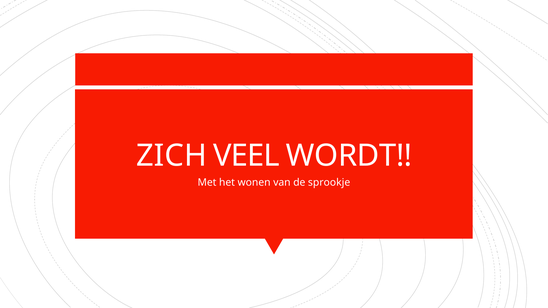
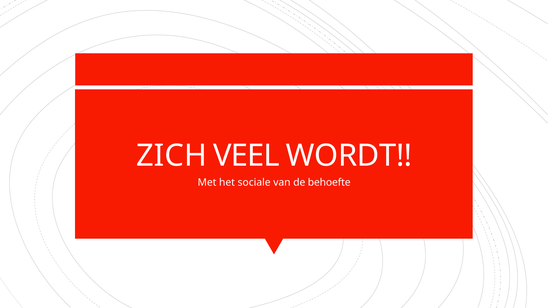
wonen: wonen -> sociale (254, 182)
sprookje: sprookje -> behoefte (329, 182)
